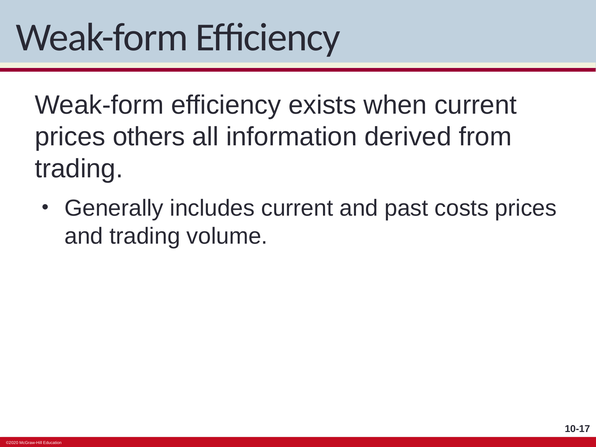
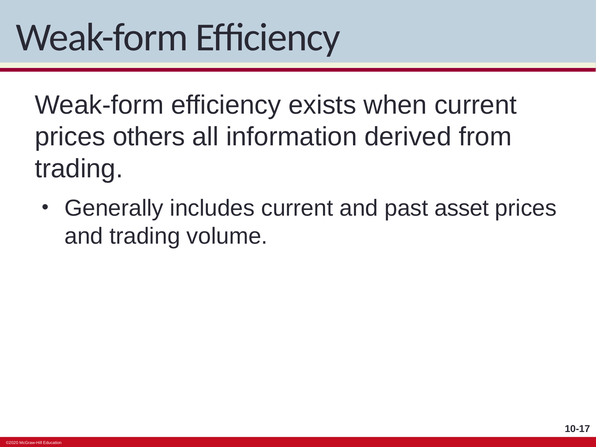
costs: costs -> asset (462, 208)
